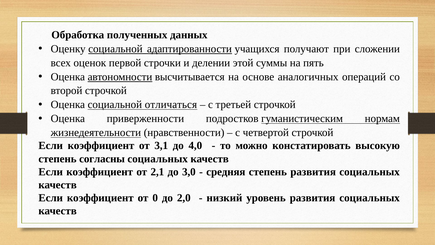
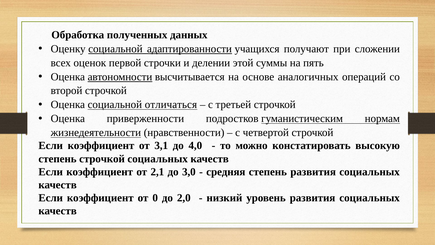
степень согласны: согласны -> строчкой (102, 159)
